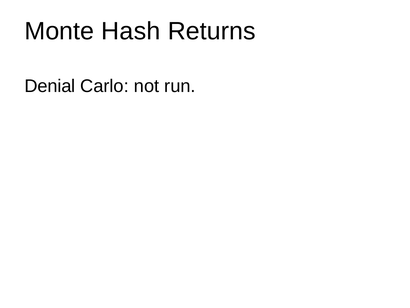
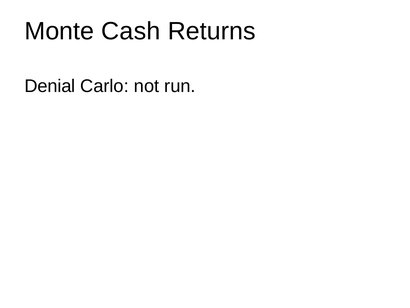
Hash: Hash -> Cash (131, 31)
